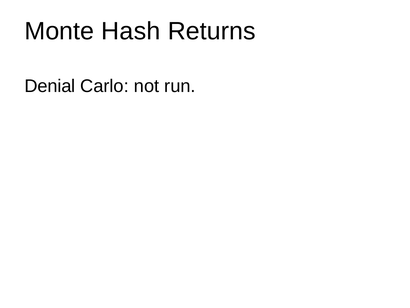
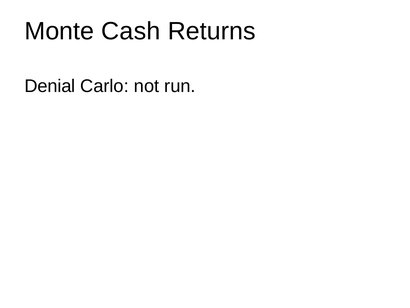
Hash: Hash -> Cash (131, 31)
